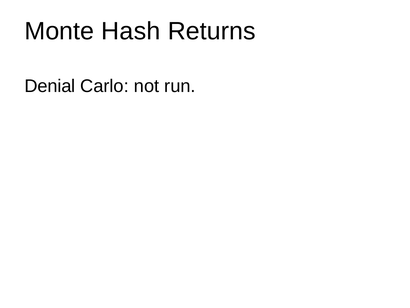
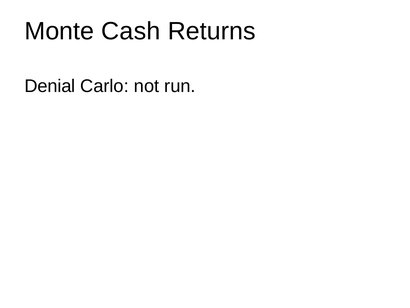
Hash: Hash -> Cash (131, 31)
